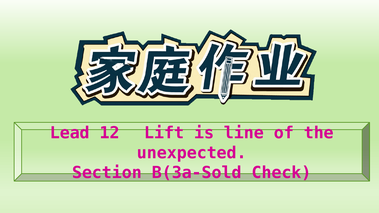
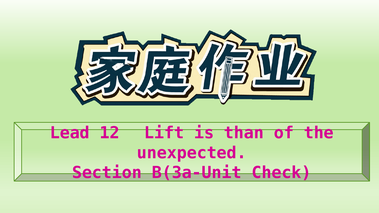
line: line -> than (244, 133)
B(3a-Sold: B(3a-Sold -> B(3a-Unit (197, 173)
